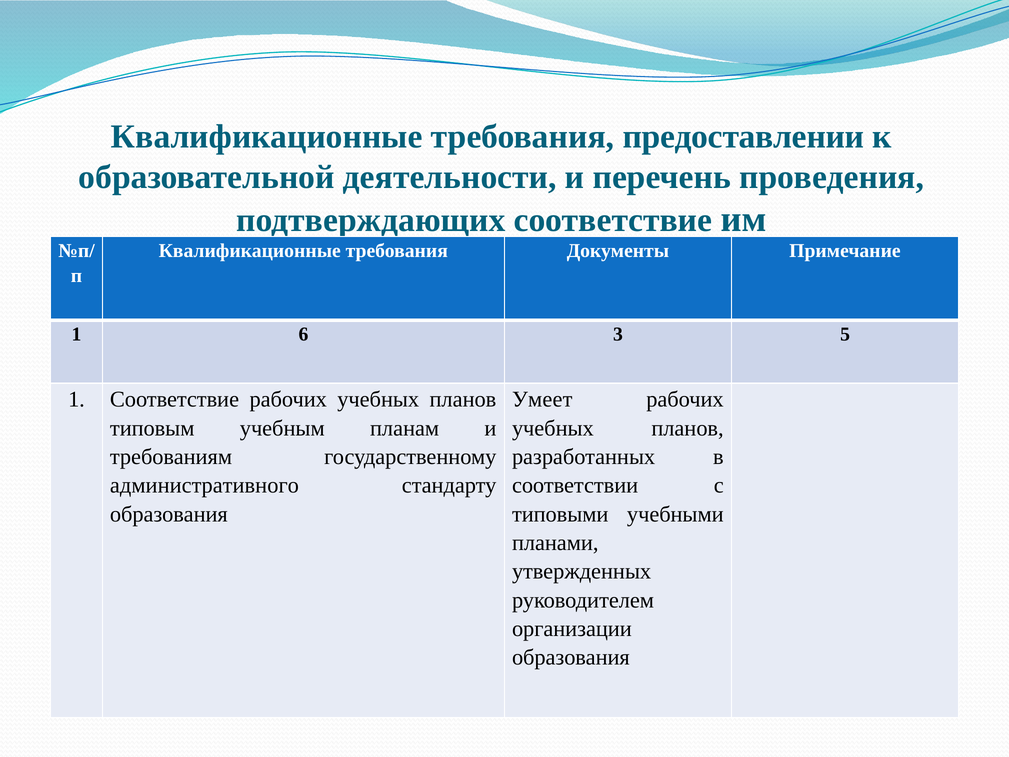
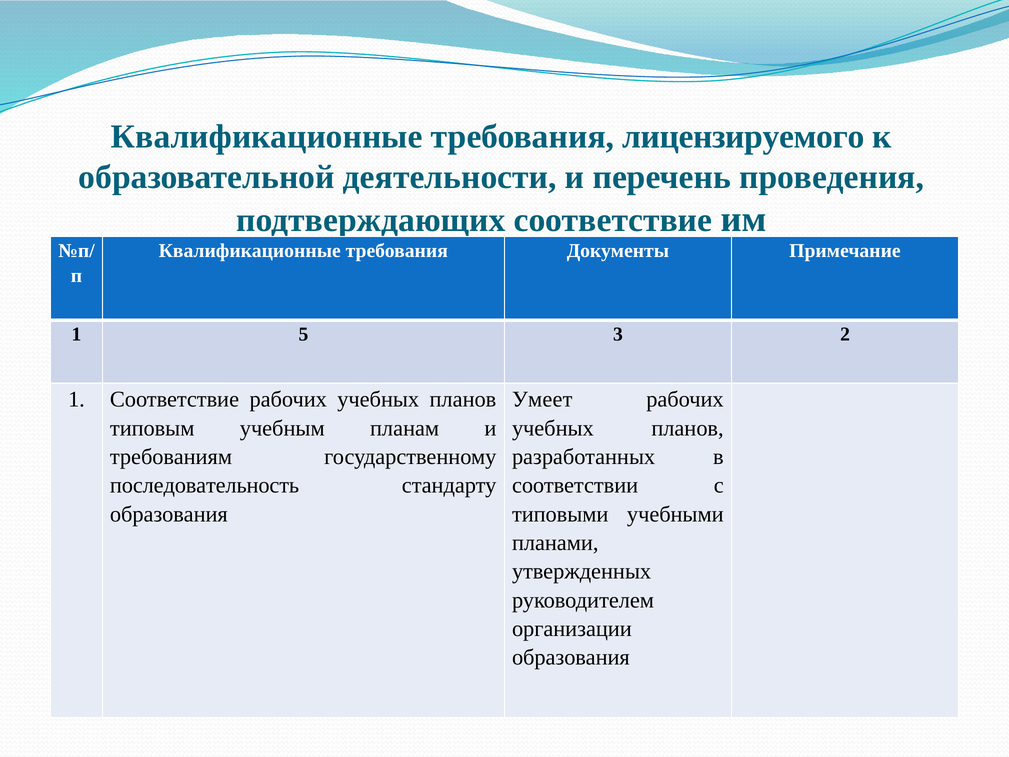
предоставлении: предоставлении -> лицензируемого (743, 137)
6: 6 -> 5 (303, 334)
5: 5 -> 2 (845, 334)
административного: административного -> последовательность (205, 485)
